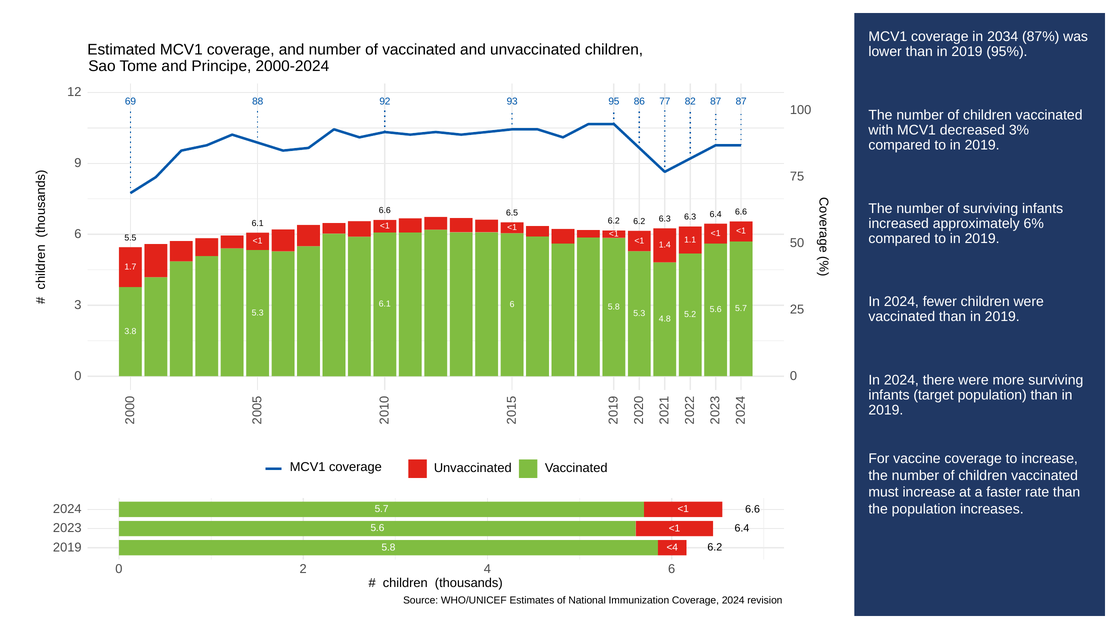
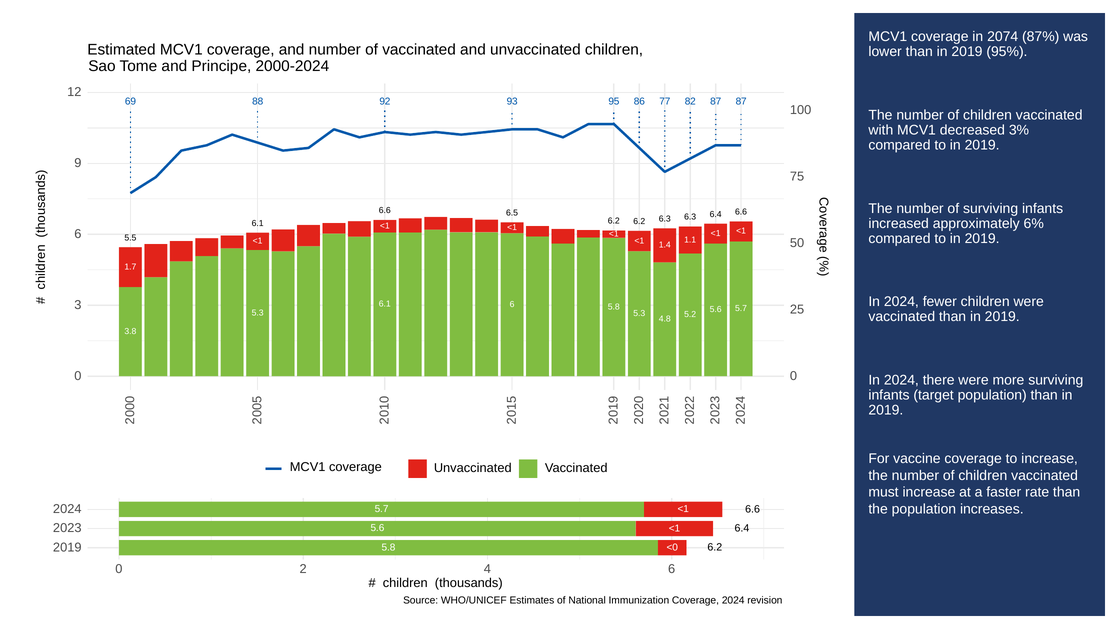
2034: 2034 -> 2074 (1003, 37)
<4: <4 -> <0 (672, 548)
